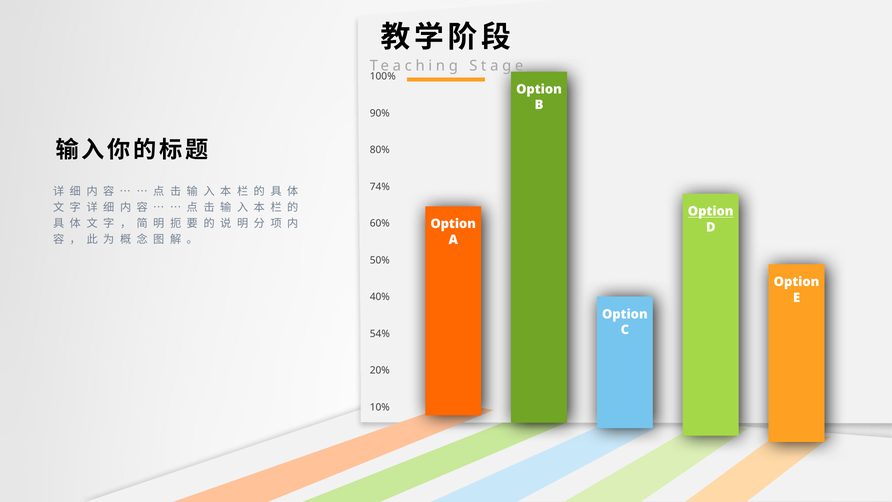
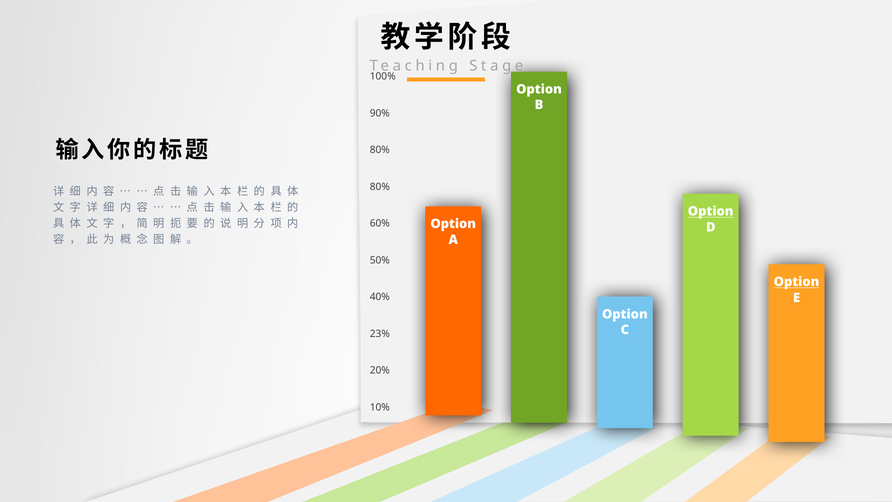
74%: 74% -> 80% (380, 187)
Option underline: none -> present (797, 282)
54%: 54% -> 23% (380, 334)
